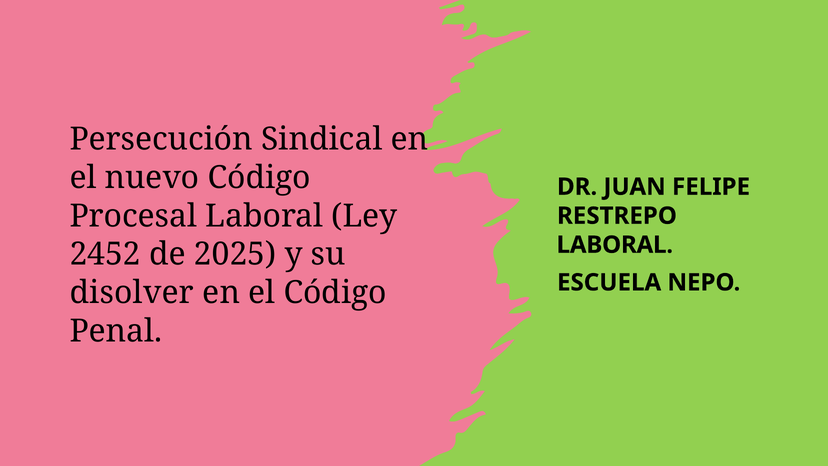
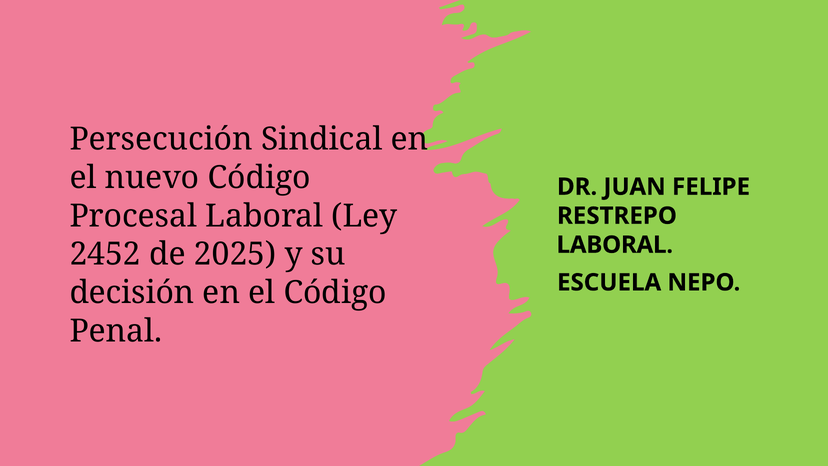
disolver: disolver -> decisión (132, 293)
